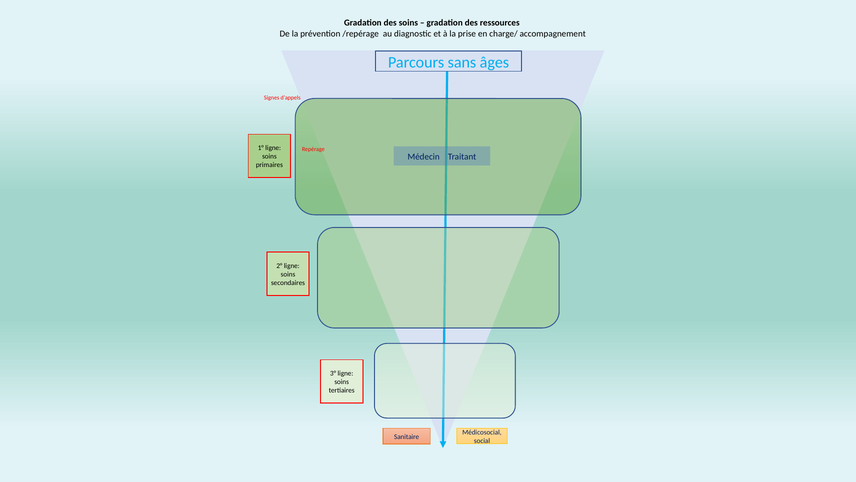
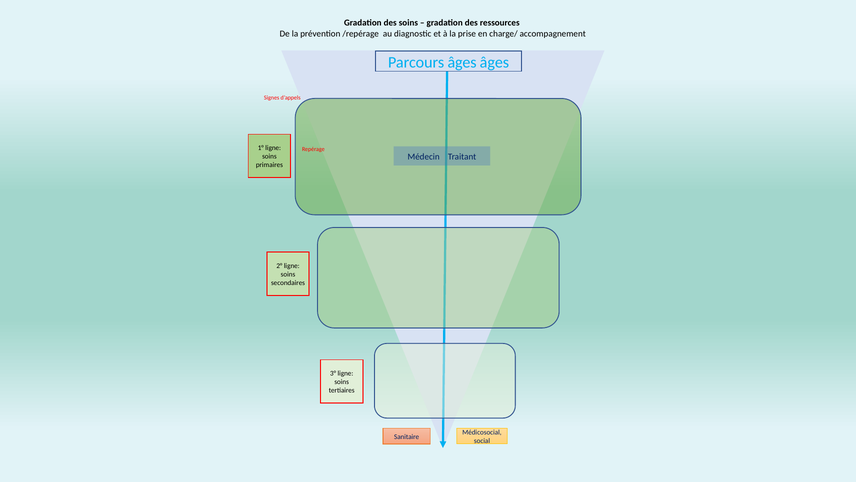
Parcours sans: sans -> âges (462, 62)
